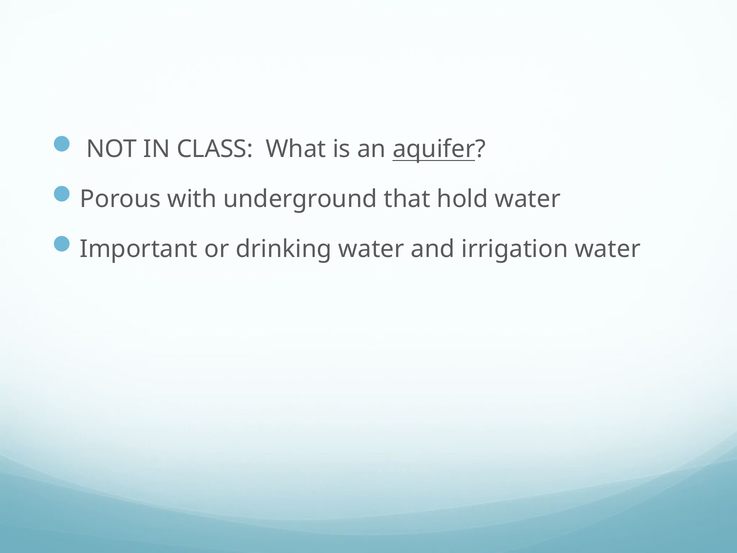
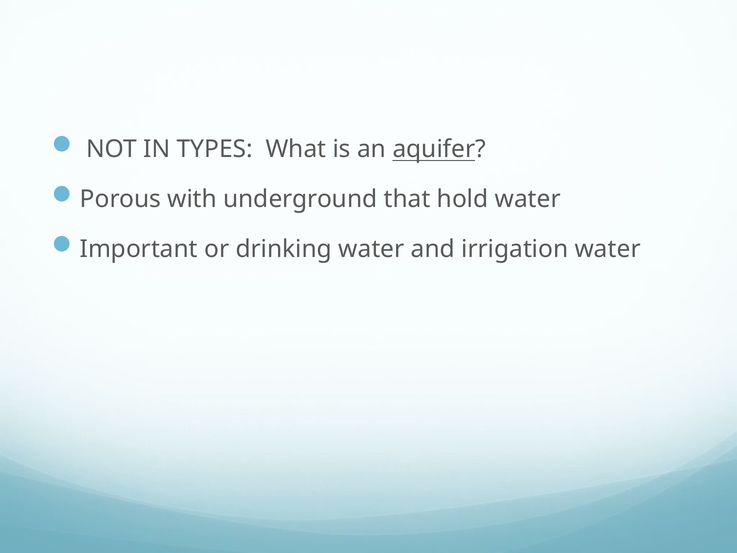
CLASS: CLASS -> TYPES (215, 149)
